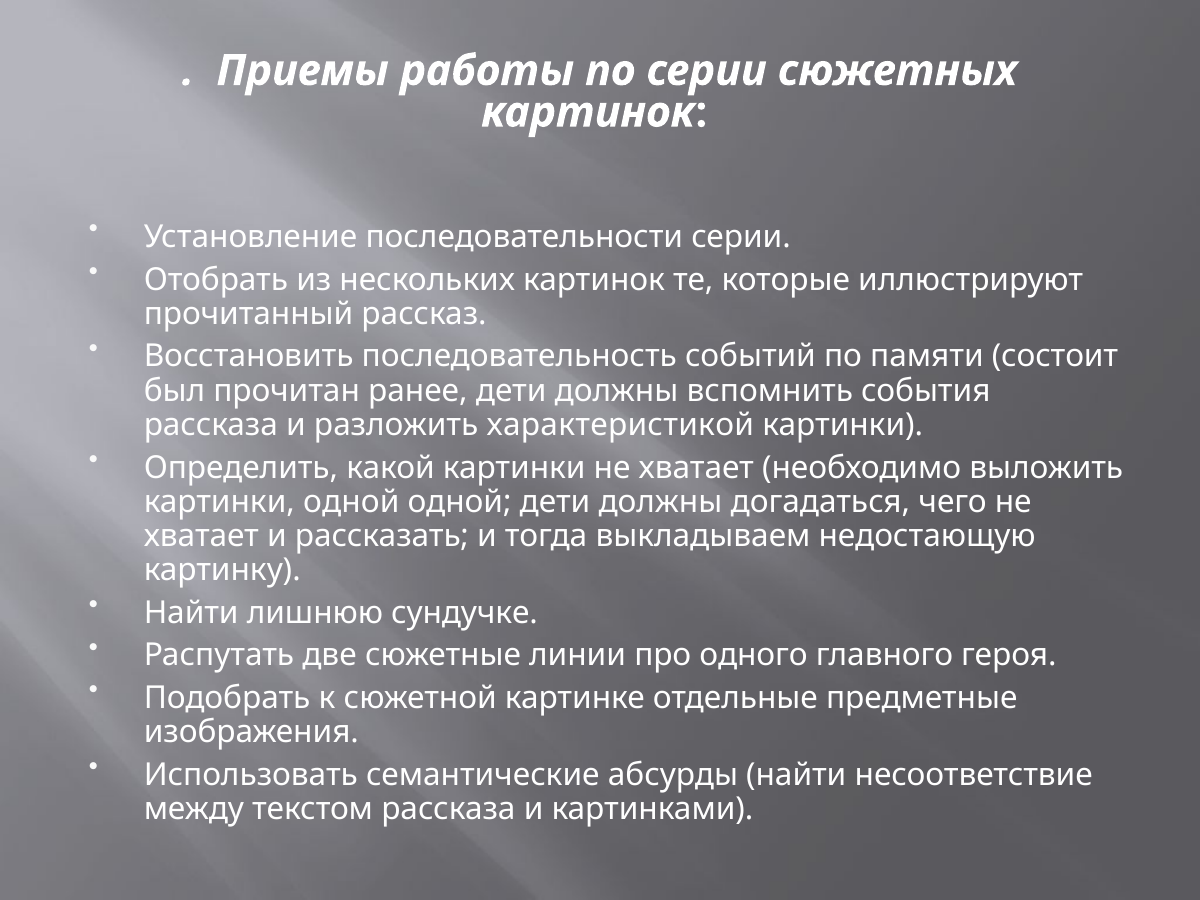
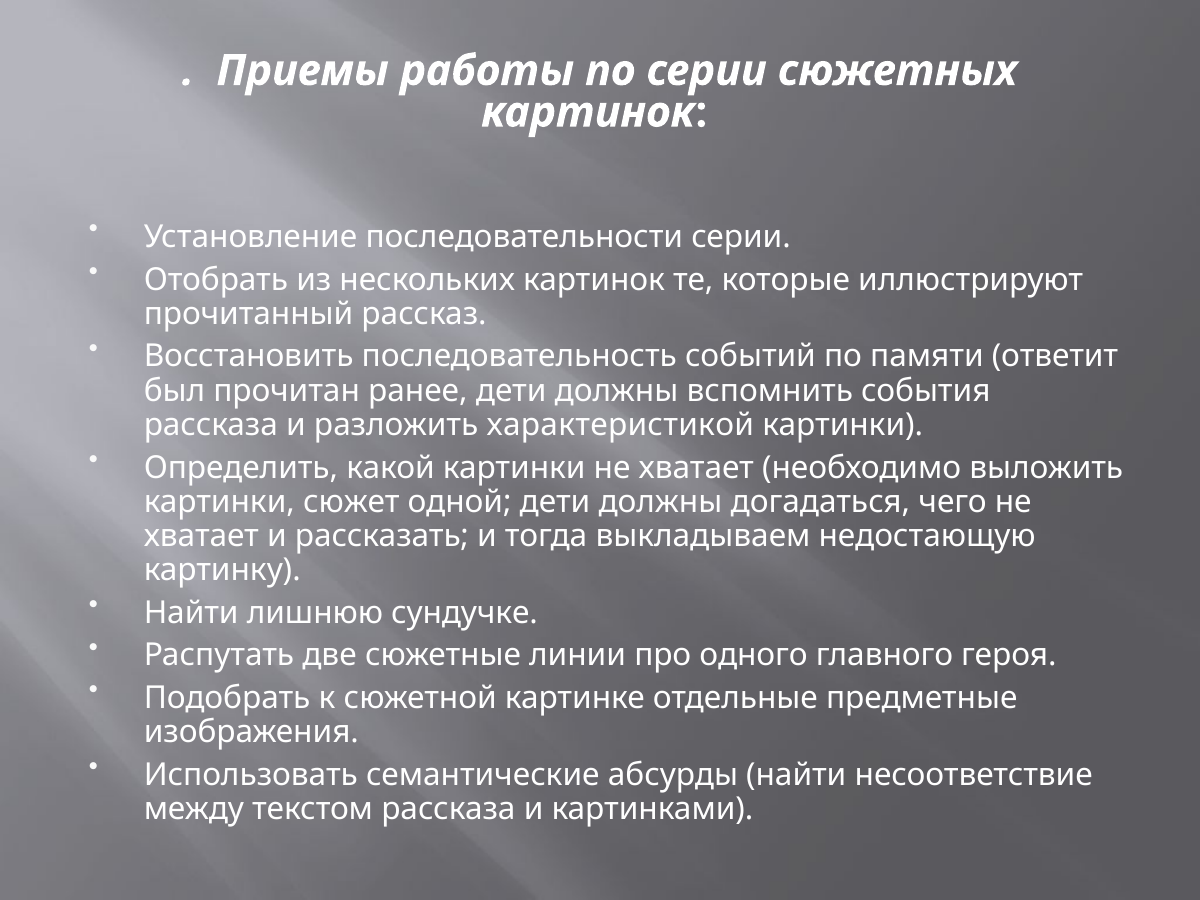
состоит: состоит -> ответит (1055, 357)
картинки одной: одной -> сюжет (351, 502)
